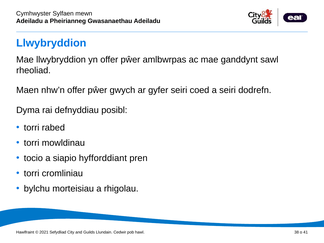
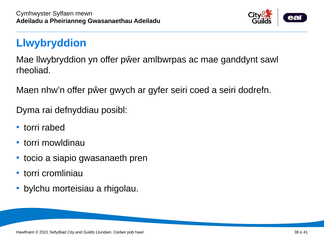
hyfforddiant: hyfforddiant -> gwasanaeth (103, 158)
